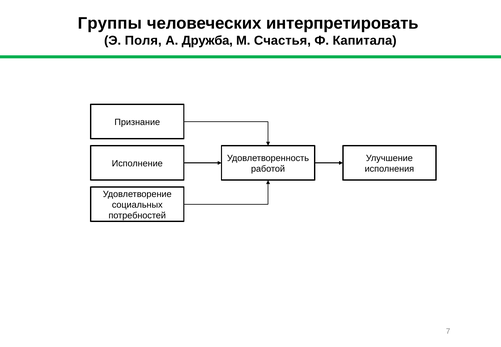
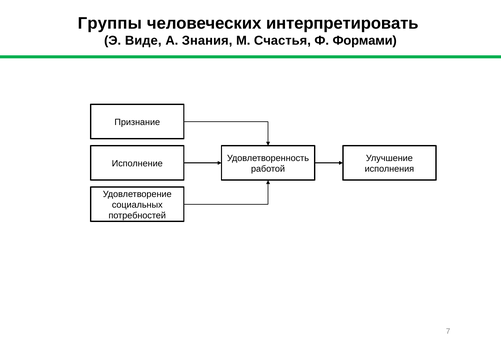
Поля: Поля -> Виде (143, 41)
Дружба: Дружба -> Знания (207, 41)
Капитала: Капитала -> Формами (365, 41)
